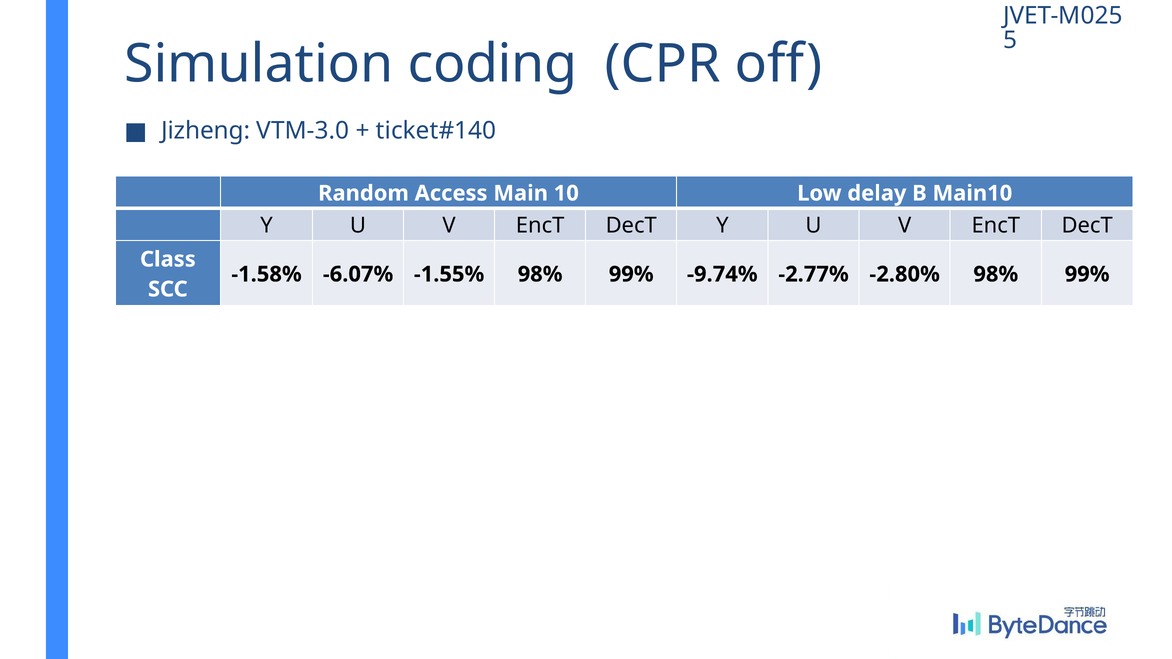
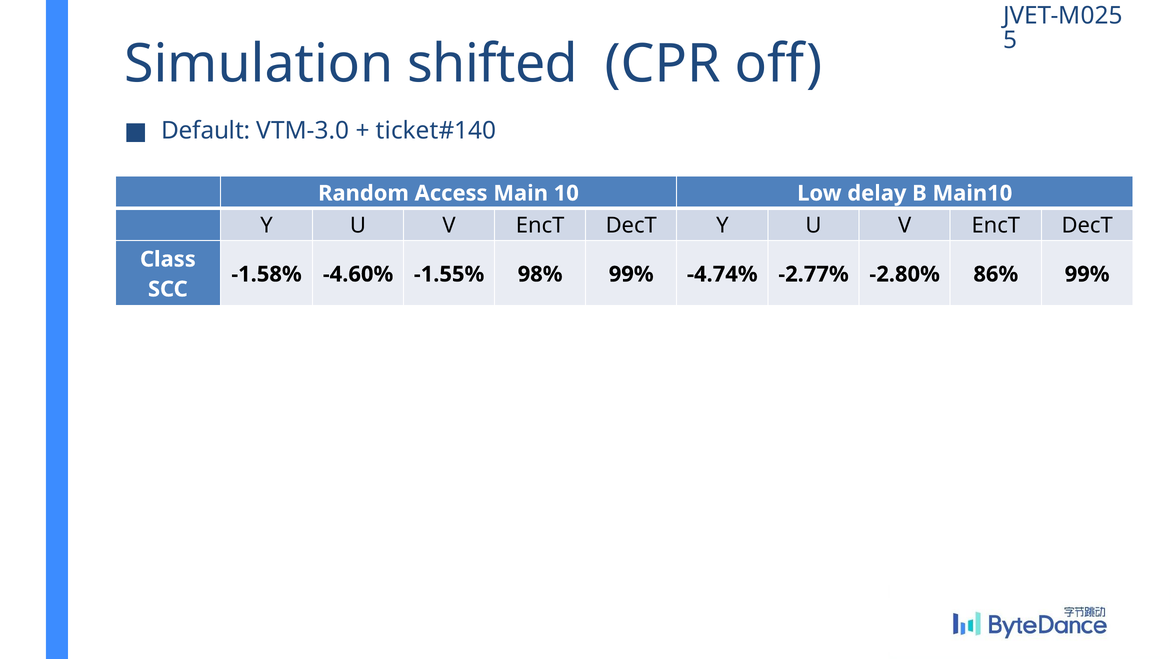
coding: coding -> shifted (493, 64)
Jizheng: Jizheng -> Default (206, 131)
-6.07%: -6.07% -> -4.60% (358, 274)
-9.74%: -9.74% -> -4.74% (722, 274)
-2.80% 98%: 98% -> 86% (996, 274)
